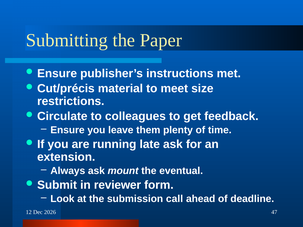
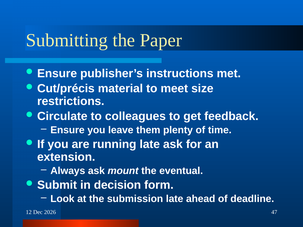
reviewer: reviewer -> decision (117, 185)
submission call: call -> late (175, 199)
